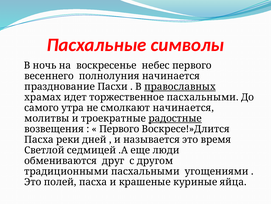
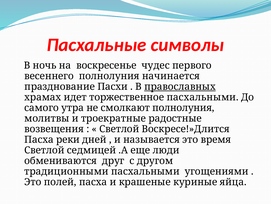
небес: небес -> чудес (156, 65)
смолкают начинается: начинается -> полнолуния (183, 107)
радостные underline: present -> none (175, 118)
Первого: Первого -> Светлой (119, 129)
